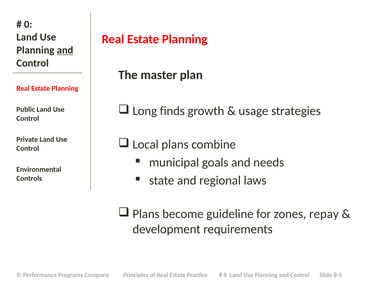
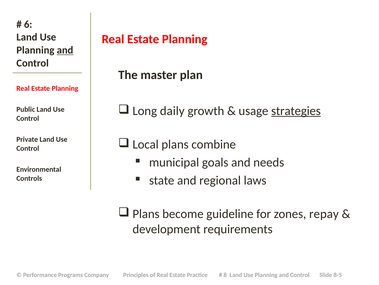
0: 0 -> 6 (28, 24)
finds: finds -> daily (172, 111)
strategies underline: none -> present (296, 111)
